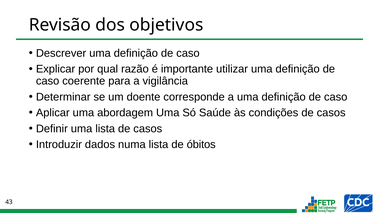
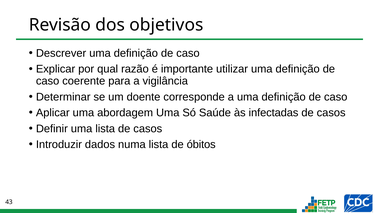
condições: condições -> infectadas (274, 113)
